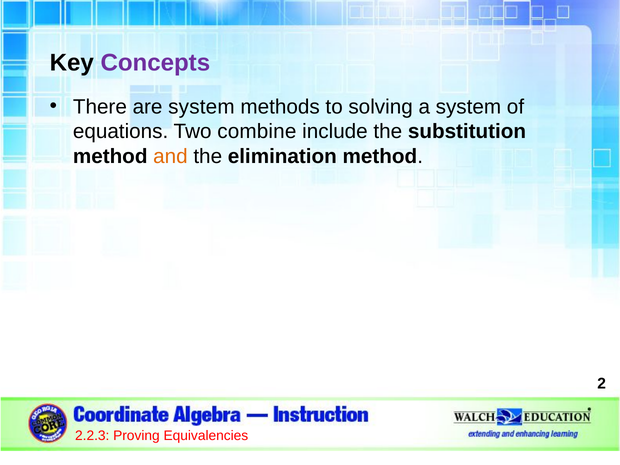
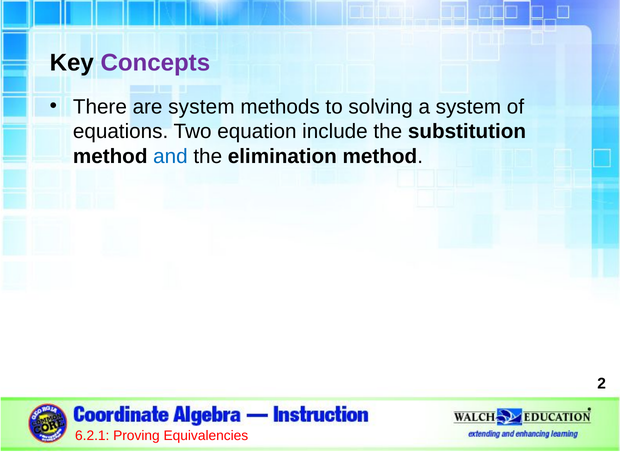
combine: combine -> equation (257, 132)
and colour: orange -> blue (170, 156)
2.2.3: 2.2.3 -> 6.2.1 (92, 436)
